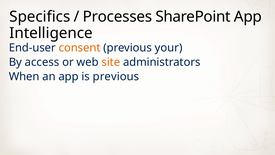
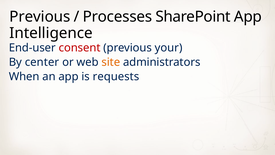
Specifics: Specifics -> Previous (40, 17)
consent colour: orange -> red (80, 48)
access: access -> center (42, 62)
is previous: previous -> requests (116, 76)
